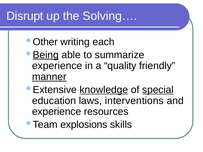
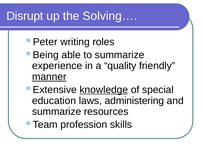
Other: Other -> Peter (45, 42)
each: each -> roles (104, 42)
Being underline: present -> none (46, 55)
special underline: present -> none (158, 90)
interventions: interventions -> administering (134, 101)
experience: experience -> summarize (57, 112)
explosions: explosions -> profession (84, 125)
